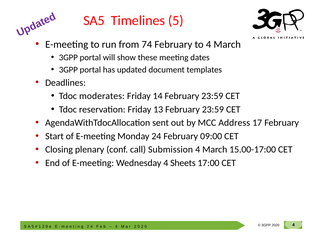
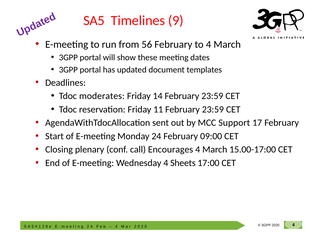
Timelines 5: 5 -> 9 (176, 21)
74: 74 -> 56 (147, 44)
13: 13 -> 11 (158, 109)
Address: Address -> Support (234, 123)
Submission: Submission -> Encourages (171, 149)
